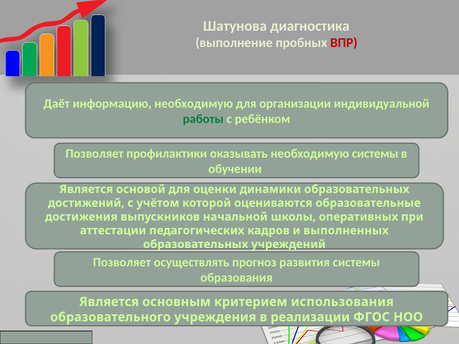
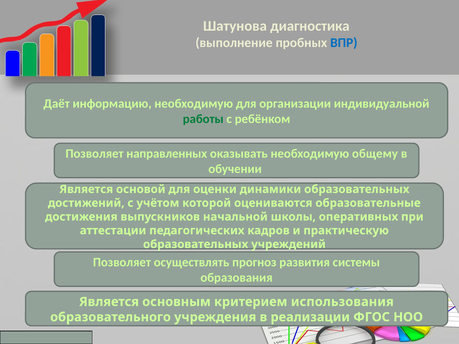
ВПР colour: red -> blue (344, 43)
профилактики: профилактики -> направленных (167, 154)
необходимую системы: системы -> общему (375, 154)
выполненных: выполненных -> практическую (346, 231)
